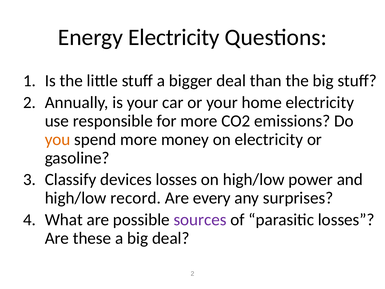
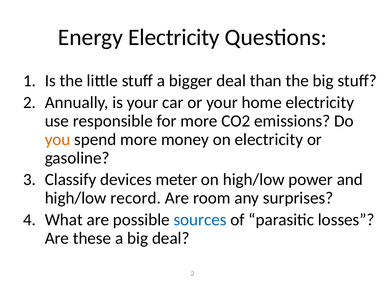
devices losses: losses -> meter (176, 179)
every: every -> room (212, 198)
sources colour: purple -> blue (200, 219)
